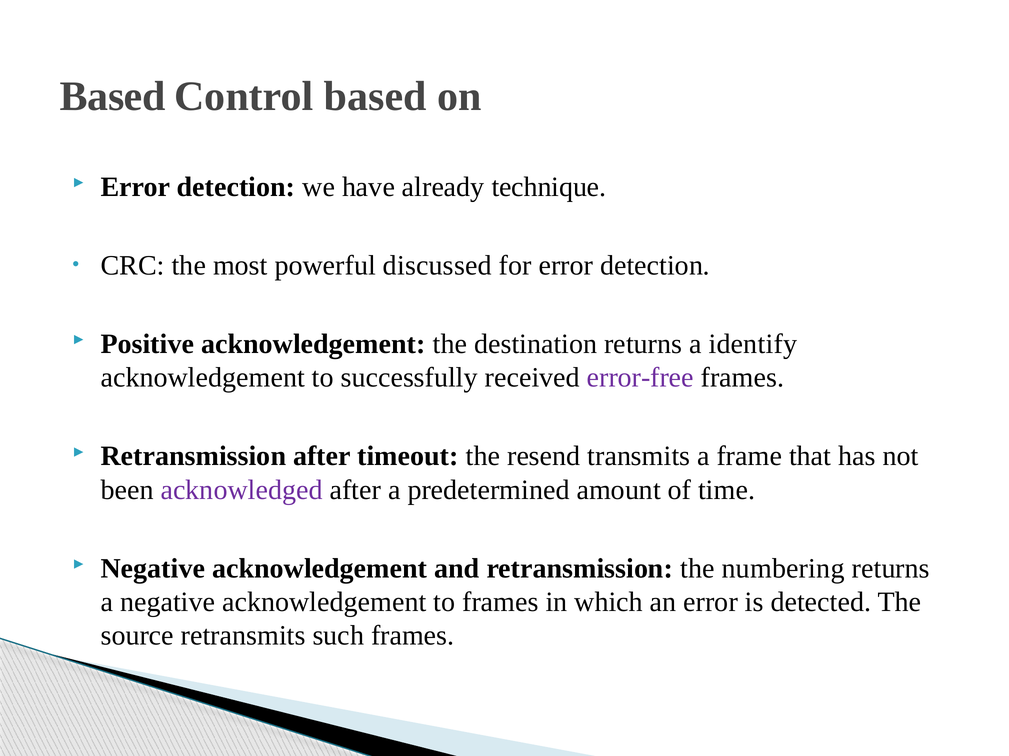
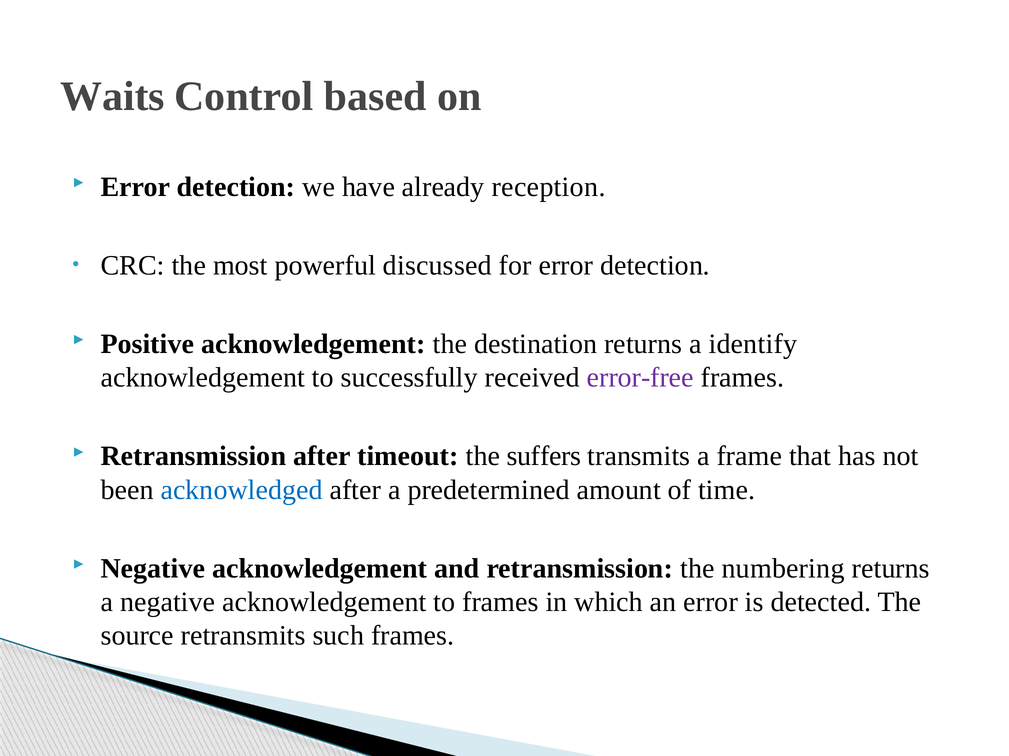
Based: Based -> Waits (113, 96)
technique: technique -> reception (549, 187)
resend: resend -> suffers (544, 457)
acknowledged colour: purple -> blue (242, 490)
